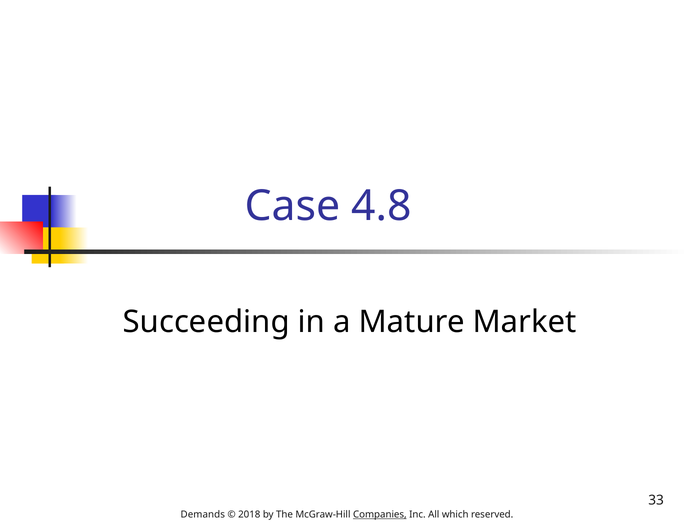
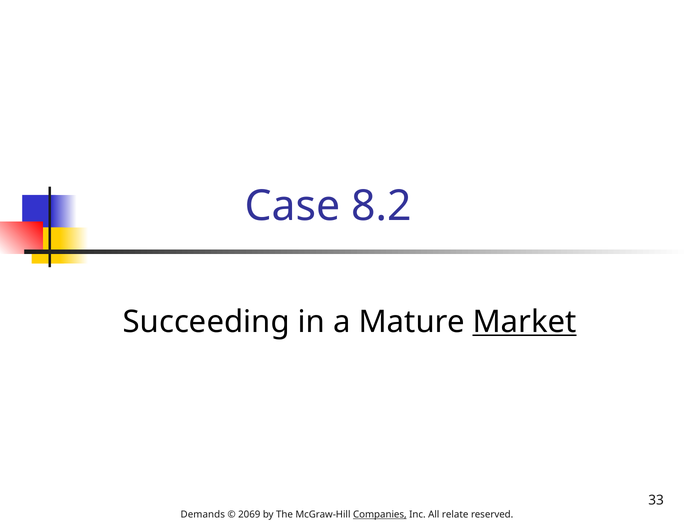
4.8: 4.8 -> 8.2 (382, 206)
Market underline: none -> present (525, 322)
2018: 2018 -> 2069 (249, 514)
which: which -> relate (455, 514)
